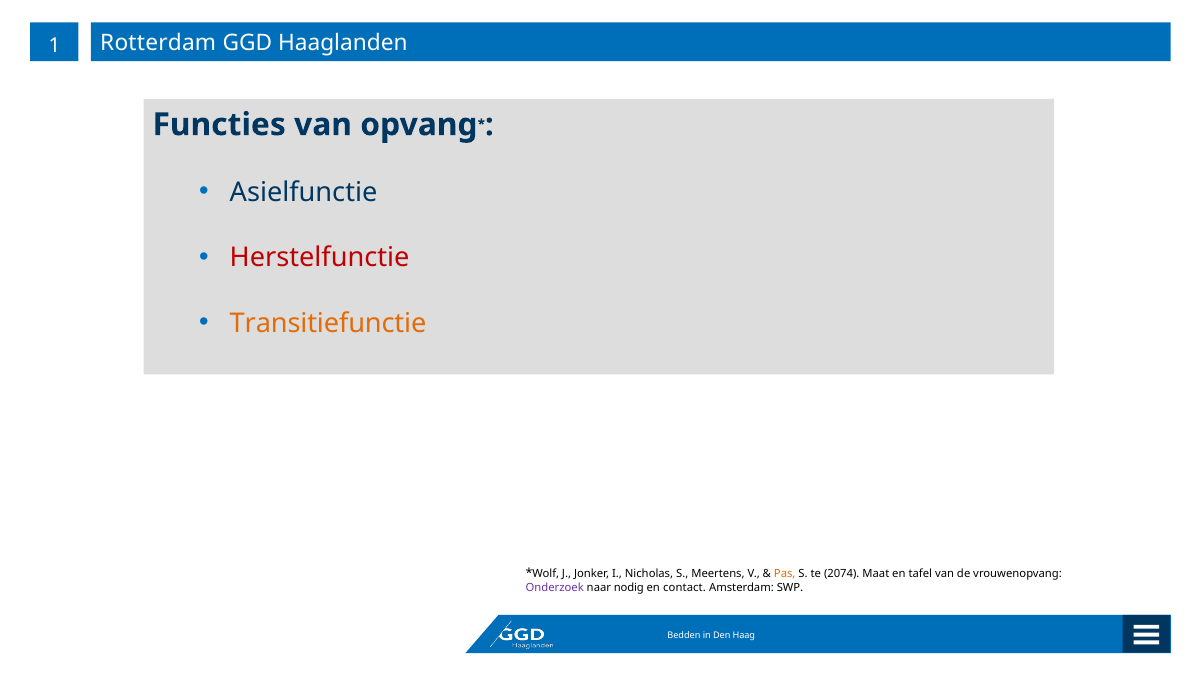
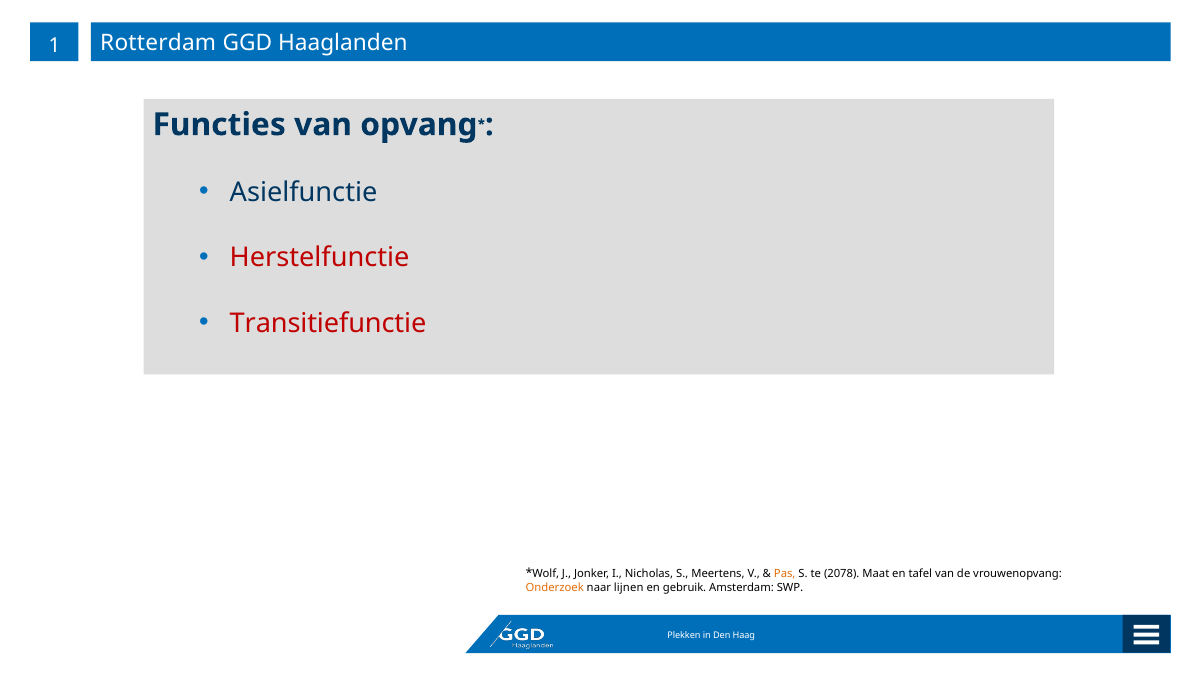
Transitiefunctie colour: orange -> red (328, 323)
2074: 2074 -> 2078 (842, 573)
Onderzoek colour: purple -> orange (555, 588)
nodig: nodig -> lijnen (629, 588)
contact: contact -> gebruik (685, 588)
Bedden: Bedden -> Plekken (684, 635)
